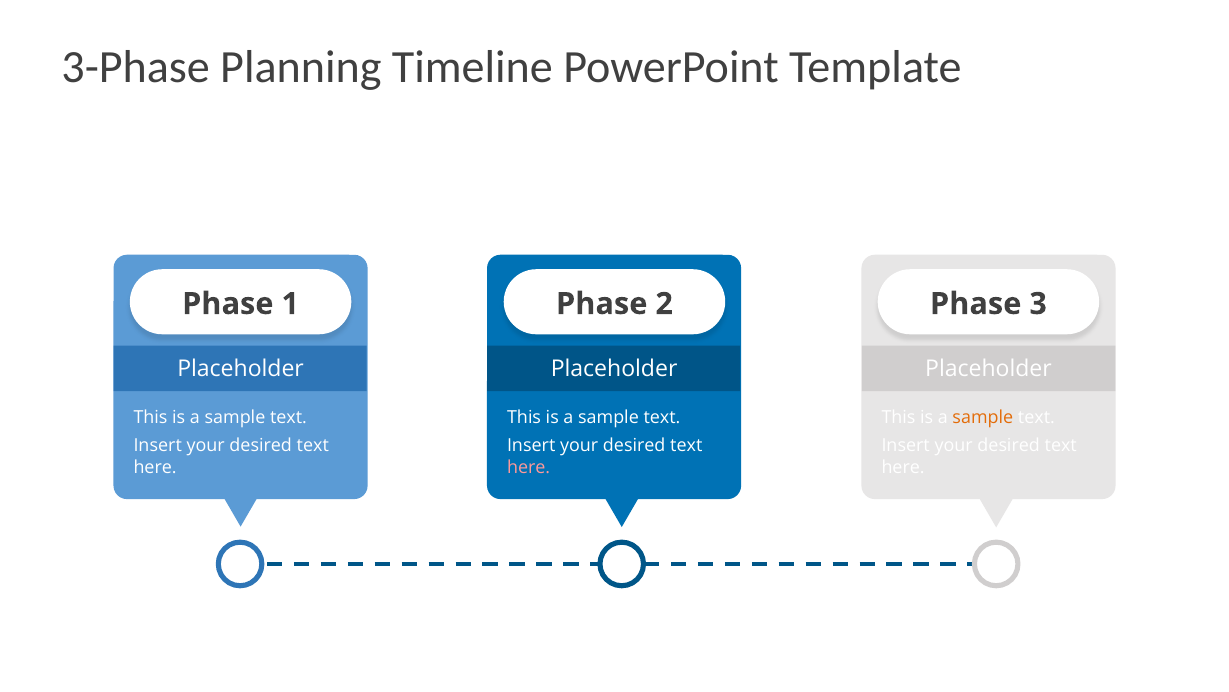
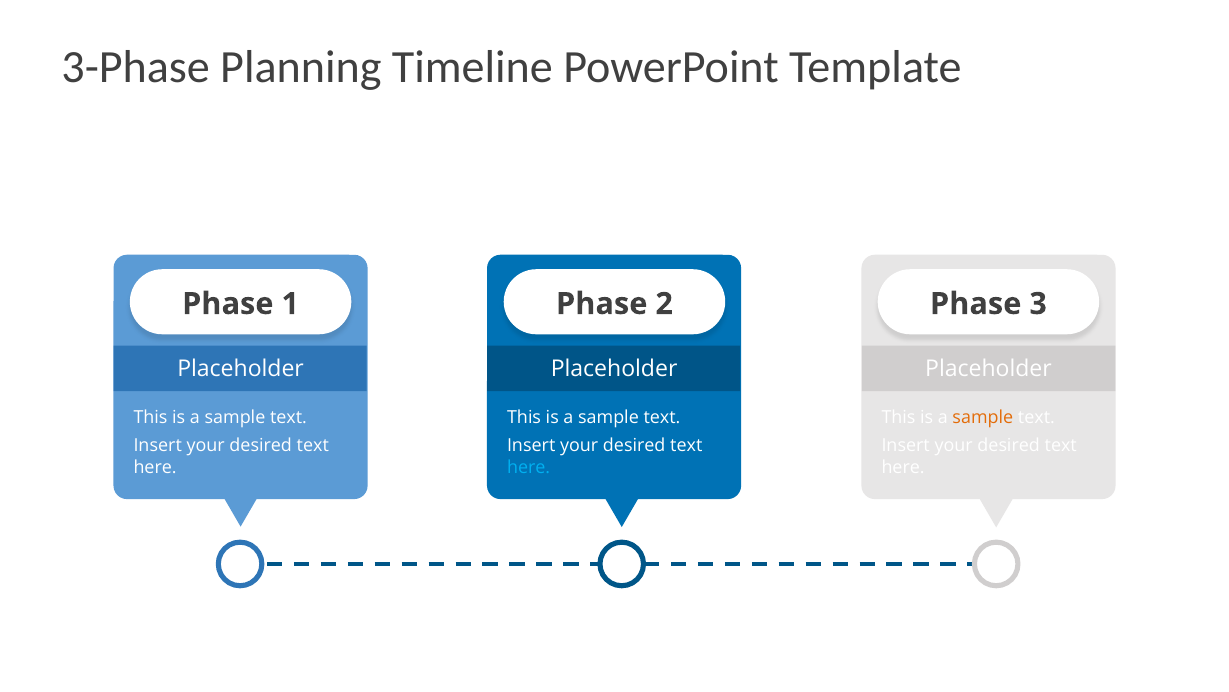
here colour: pink -> light blue (529, 467)
